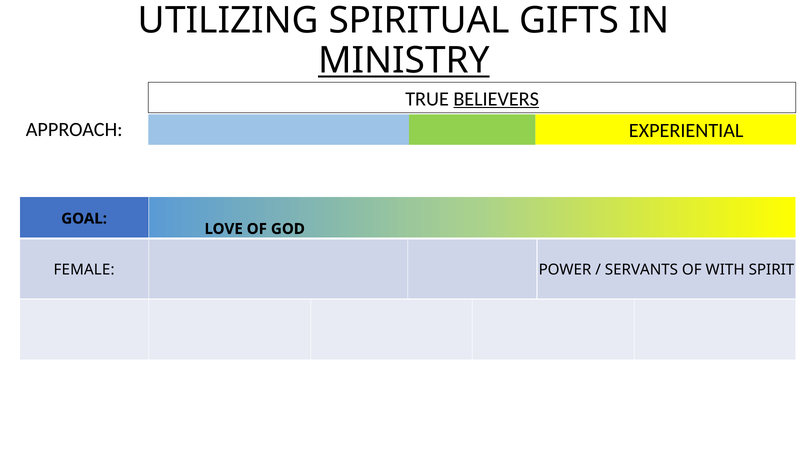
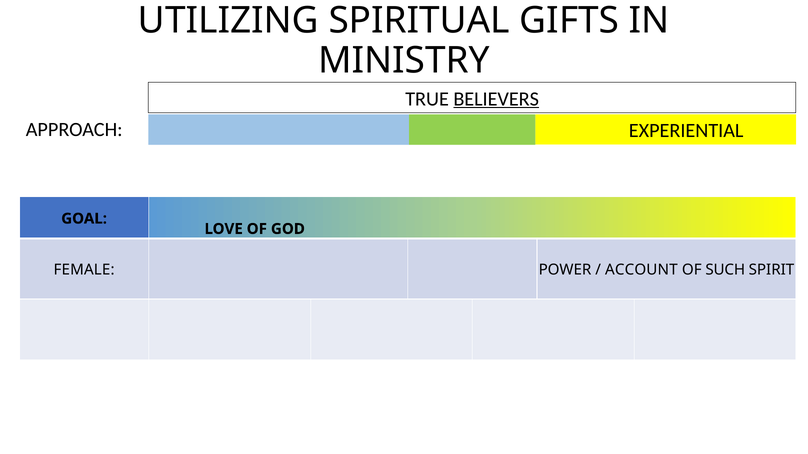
MINISTRY underline: present -> none (404, 61)
SERVANTS: SERVANTS -> ACCOUNT (641, 270)
WITH: WITH -> SUCH (725, 270)
